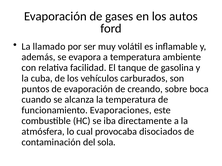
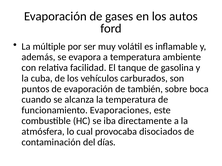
llamado: llamado -> múltiple (49, 47)
creando: creando -> también (145, 89)
sola: sola -> días (107, 143)
